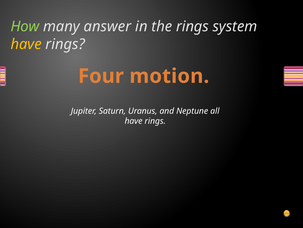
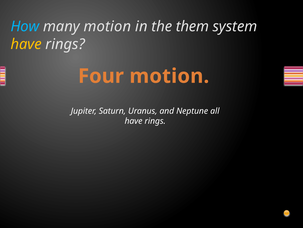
How colour: light green -> light blue (25, 27)
many answer: answer -> motion (107, 27)
the rings: rings -> them (192, 27)
